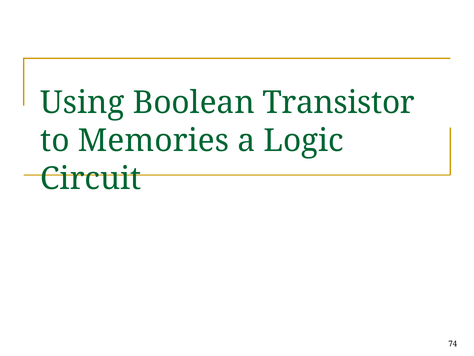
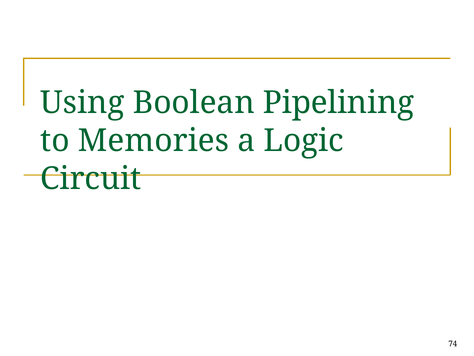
Transistor: Transistor -> Pipelining (339, 103)
